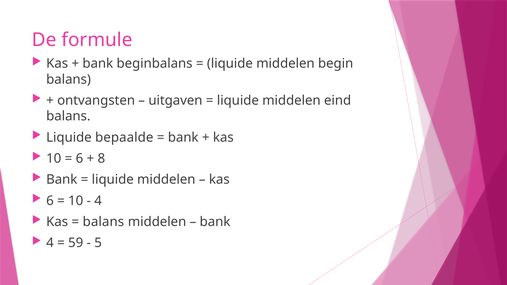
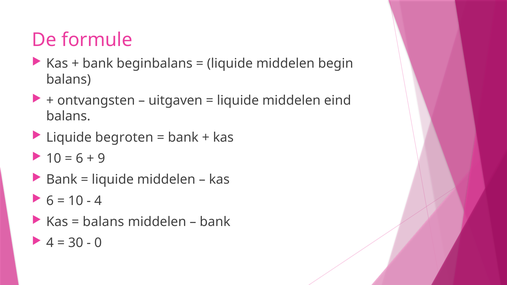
bepaalde: bepaalde -> begroten (124, 137)
8: 8 -> 9 (101, 159)
59: 59 -> 30 (76, 243)
5: 5 -> 0 (98, 243)
